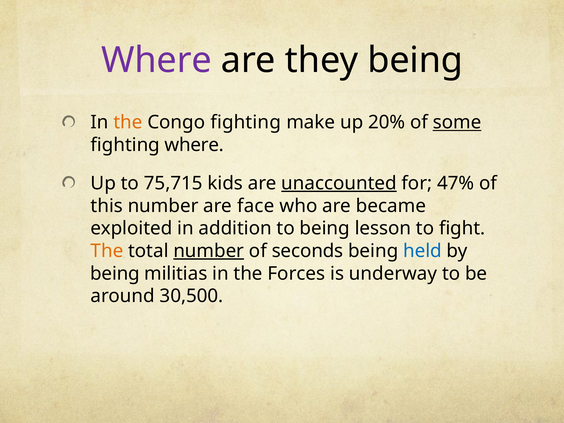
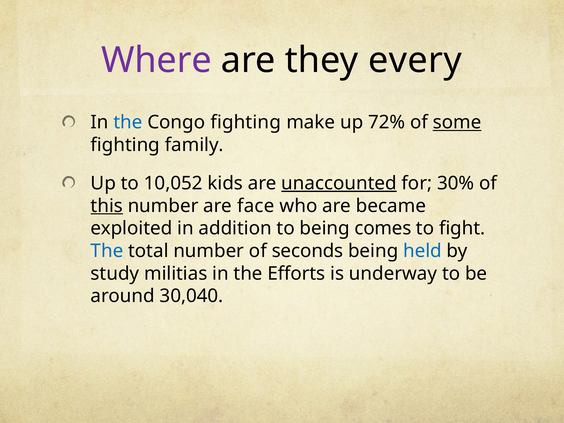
they being: being -> every (415, 60)
the colour: orange -> blue (128, 122)
20%: 20% -> 72% (387, 122)
fighting where: where -> family (194, 145)
75,715: 75,715 -> 10,052 (173, 183)
47%: 47% -> 30% (456, 183)
this underline: none -> present (107, 206)
lesson: lesson -> comes (383, 228)
The colour: orange -> blue (107, 251)
number underline: present -> none (209, 251)
being: being -> study (115, 273)
Forces: Forces -> Efforts (296, 273)
30,500: 30,500 -> 30,040 (191, 296)
